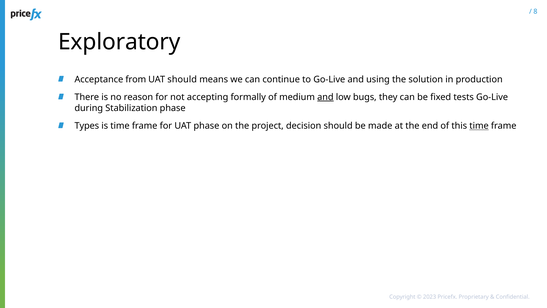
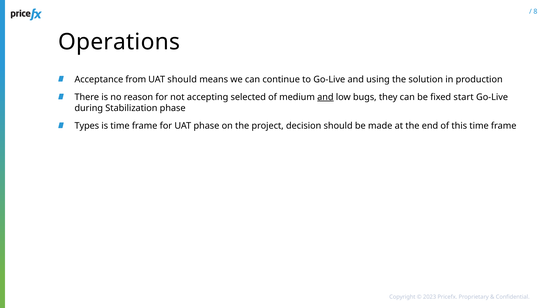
Exploratory: Exploratory -> Operations (119, 42)
formally: formally -> selected (248, 97)
tests: tests -> start (464, 97)
time underline: present -> none (479, 126)
